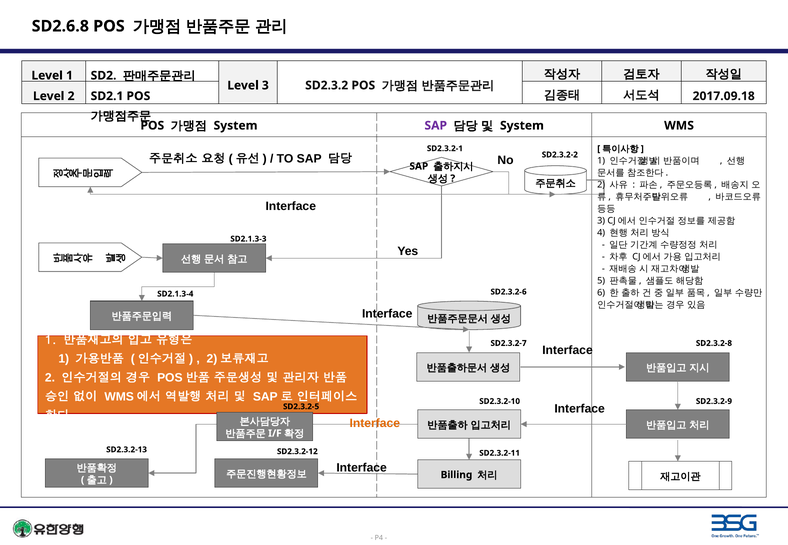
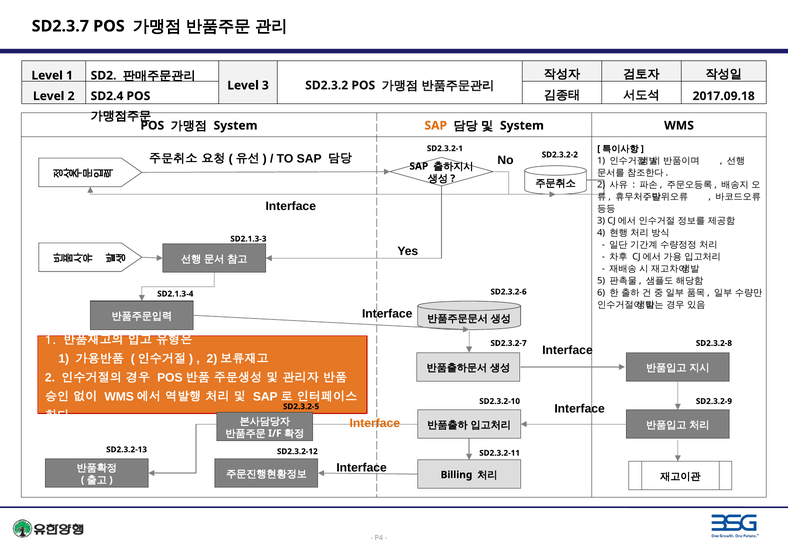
SD2.6.8: SD2.6.8 -> SD2.3.7 (60, 26)
SD2.1: SD2.1 -> SD2.4 (107, 96)
SAP colour: purple -> orange (436, 126)
